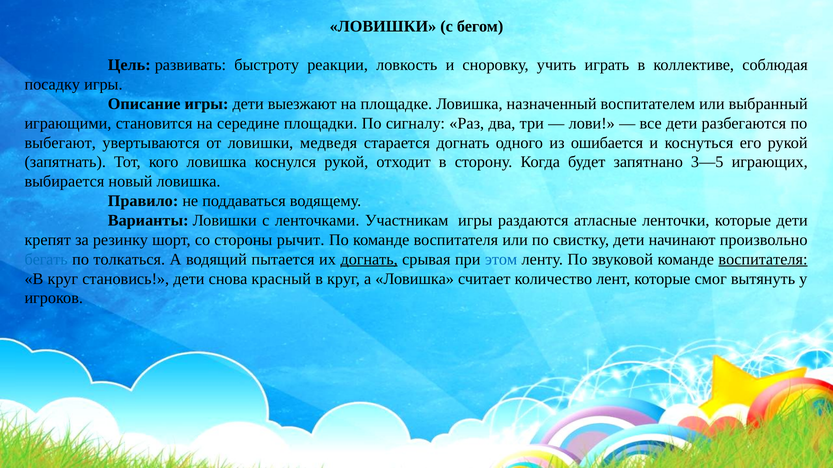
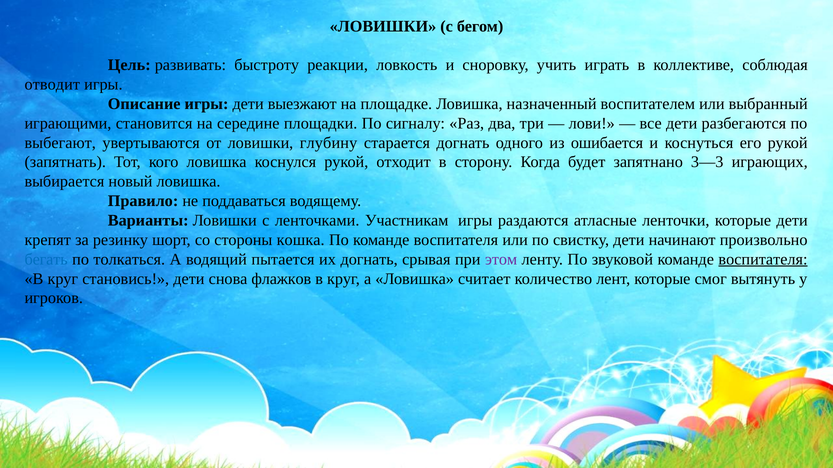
посадку: посадку -> отводит (52, 85)
медведя: медведя -> глубину (329, 143)
3—5: 3—5 -> 3—3 (707, 162)
рычит: рычит -> кошка (301, 240)
догнать underline: present -> none (369, 260)
этом colour: blue -> purple (501, 260)
красный: красный -> флажков (281, 279)
